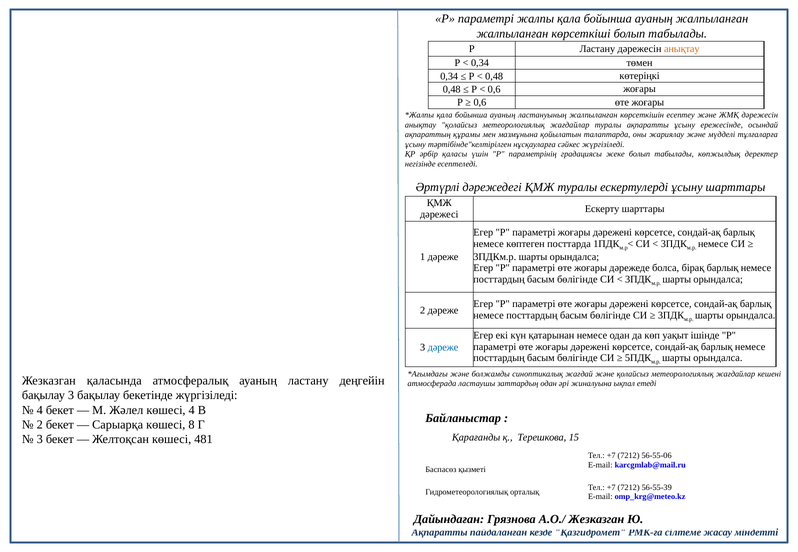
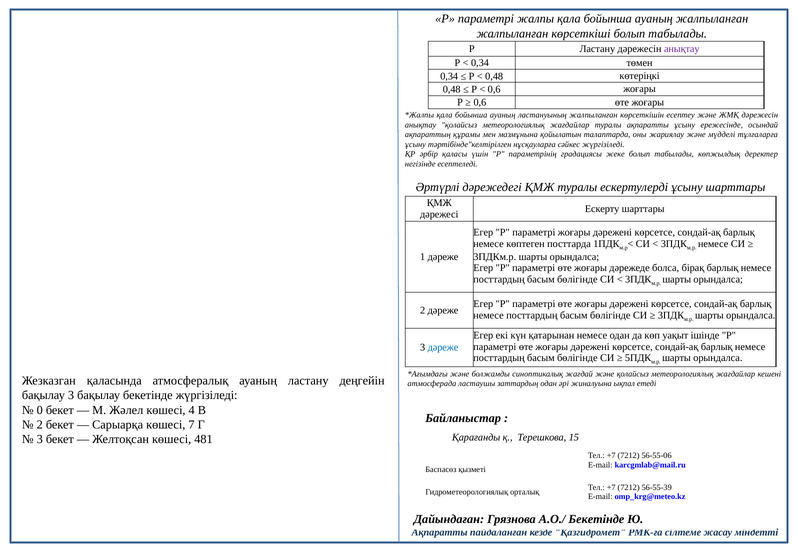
анықтау colour: orange -> purple (682, 49)
4: 4 -> 0 (40, 410)
8: 8 -> 7 (192, 425)
А.О./ Жезказган: Жезказган -> Бекетінде (596, 519)
